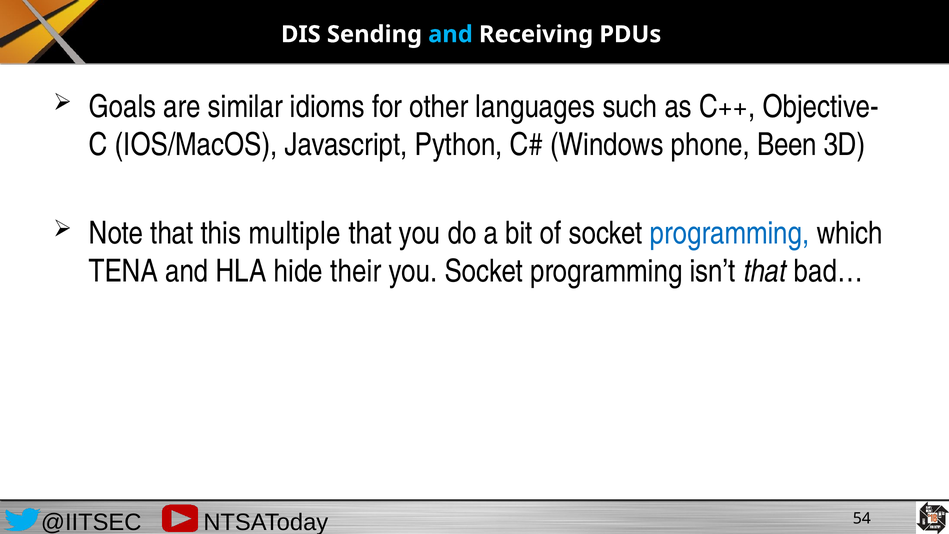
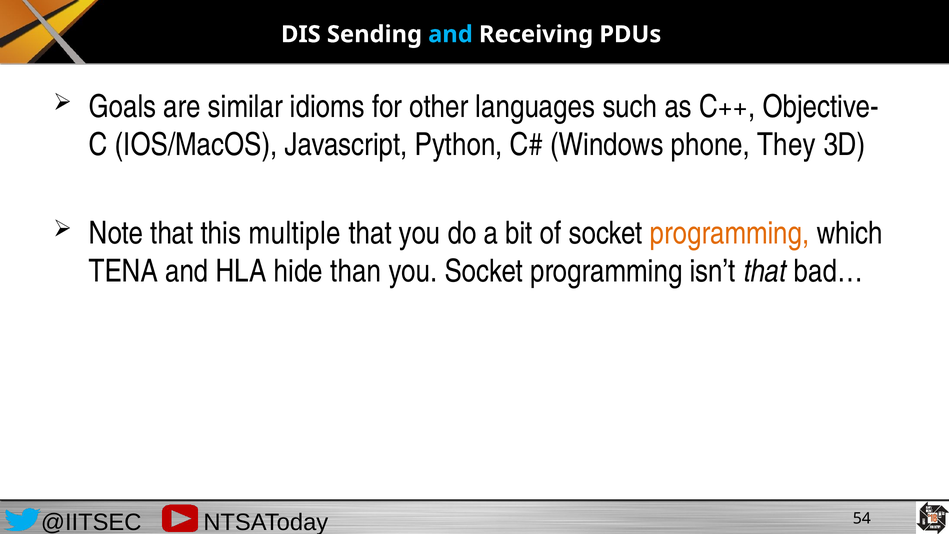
Been: Been -> They (787, 145)
programming colour: blue -> orange (730, 233)
their: their -> than (356, 271)
